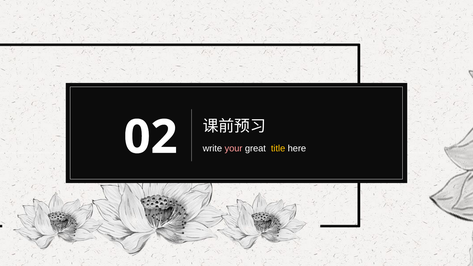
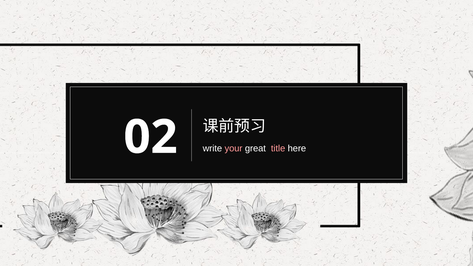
title colour: yellow -> pink (278, 148)
